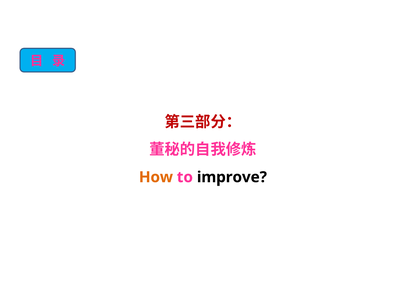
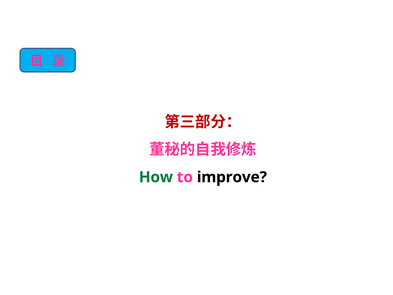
How colour: orange -> green (156, 177)
